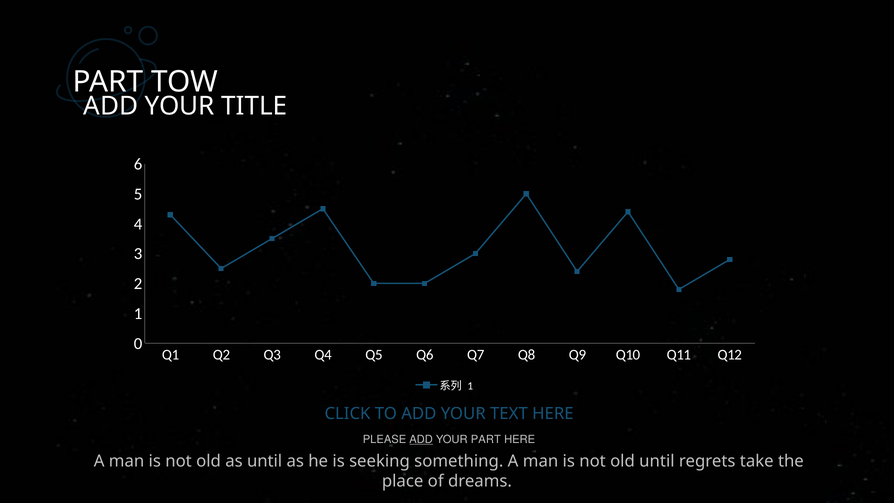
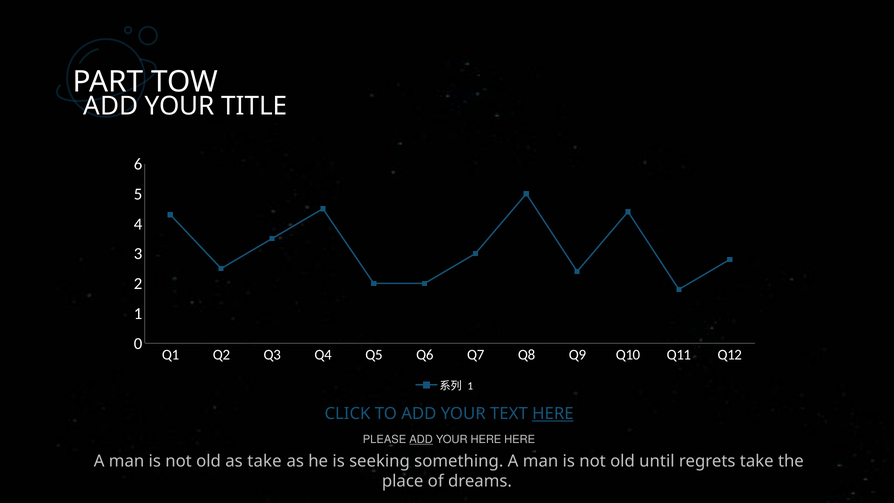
HERE underline: none -> present (553, 414)
YOUR PART: PART -> HERE (486, 439)
as until: until -> take (264, 461)
